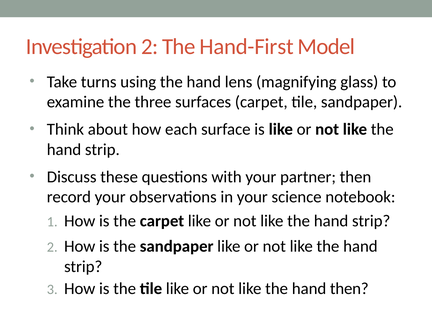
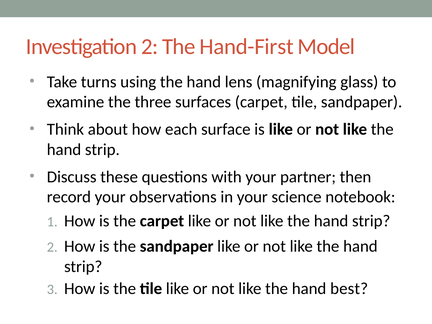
hand then: then -> best (349, 289)
